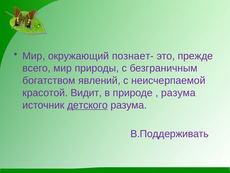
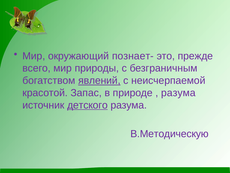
явлений underline: none -> present (99, 80)
Видит: Видит -> Запас (86, 93)
В.Поддерживать: В.Поддерживать -> В.Методическую (170, 134)
